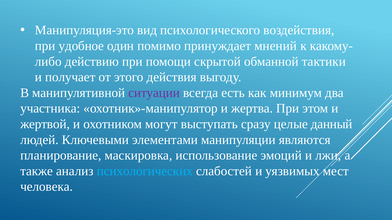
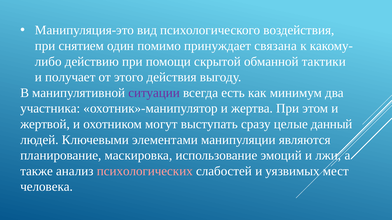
удобное: удобное -> снятием (81, 46)
мнений: мнений -> связана (276, 46)
психологических colour: light blue -> pink (145, 171)
